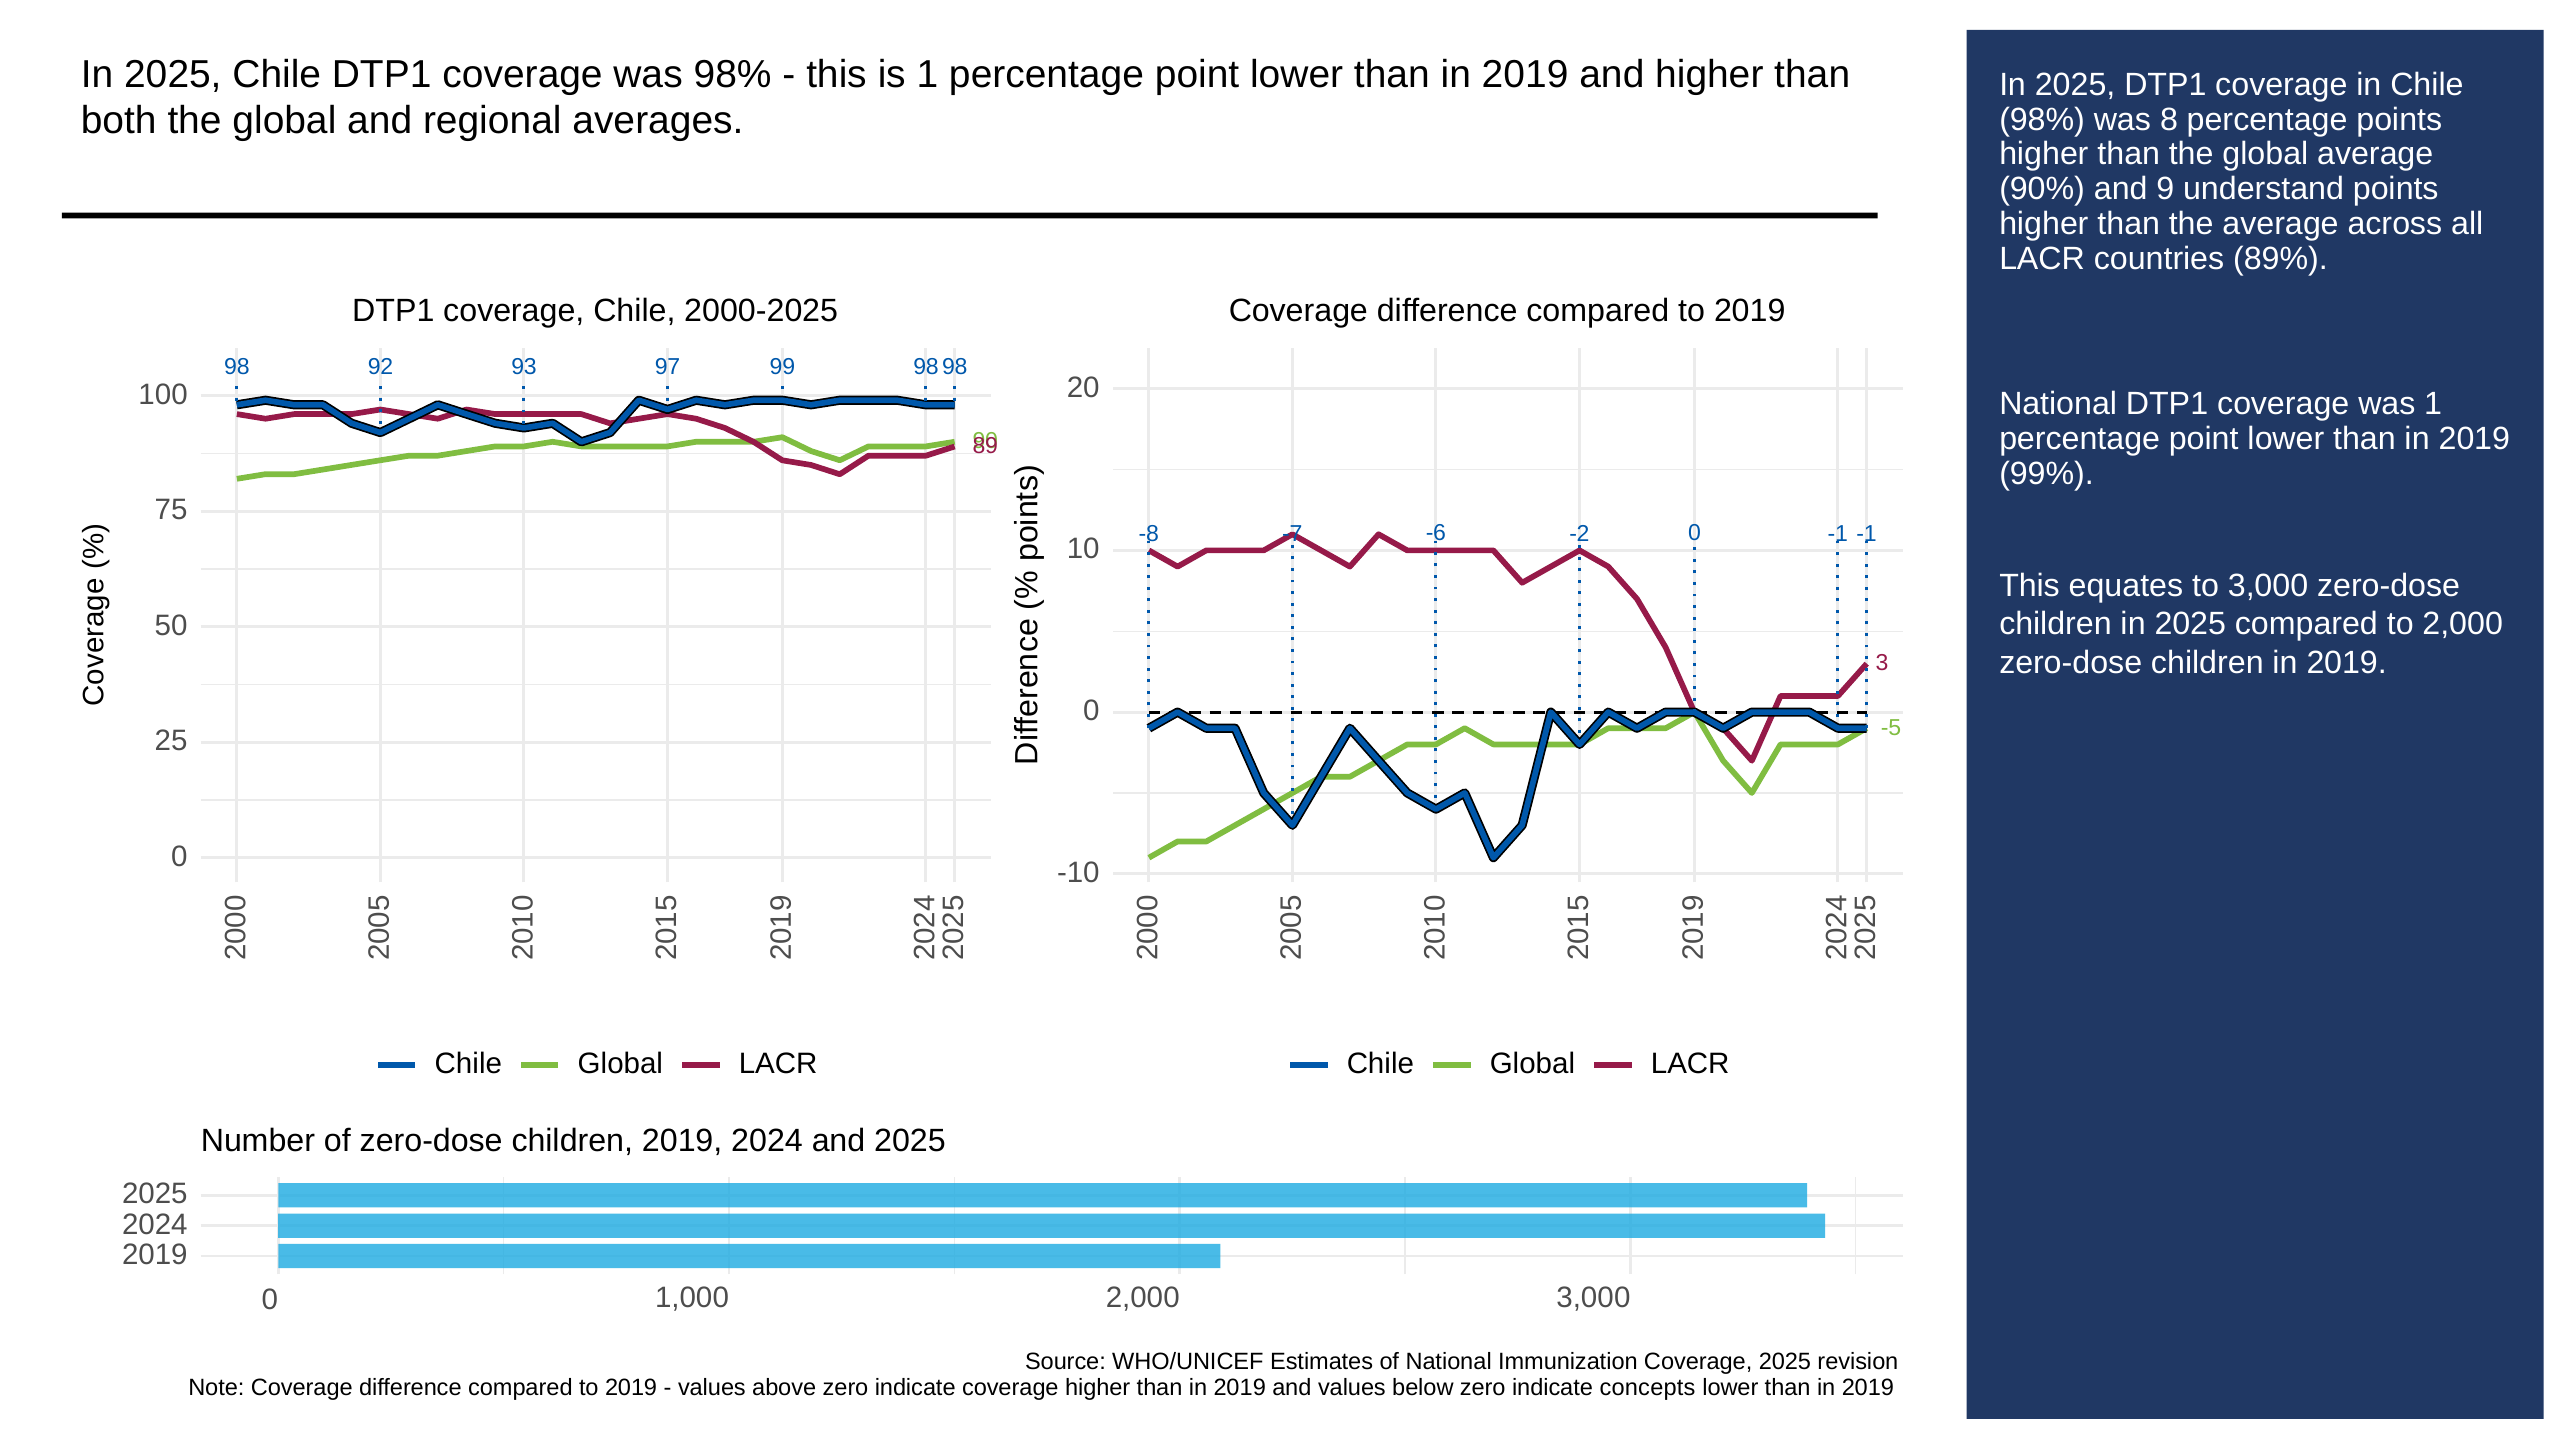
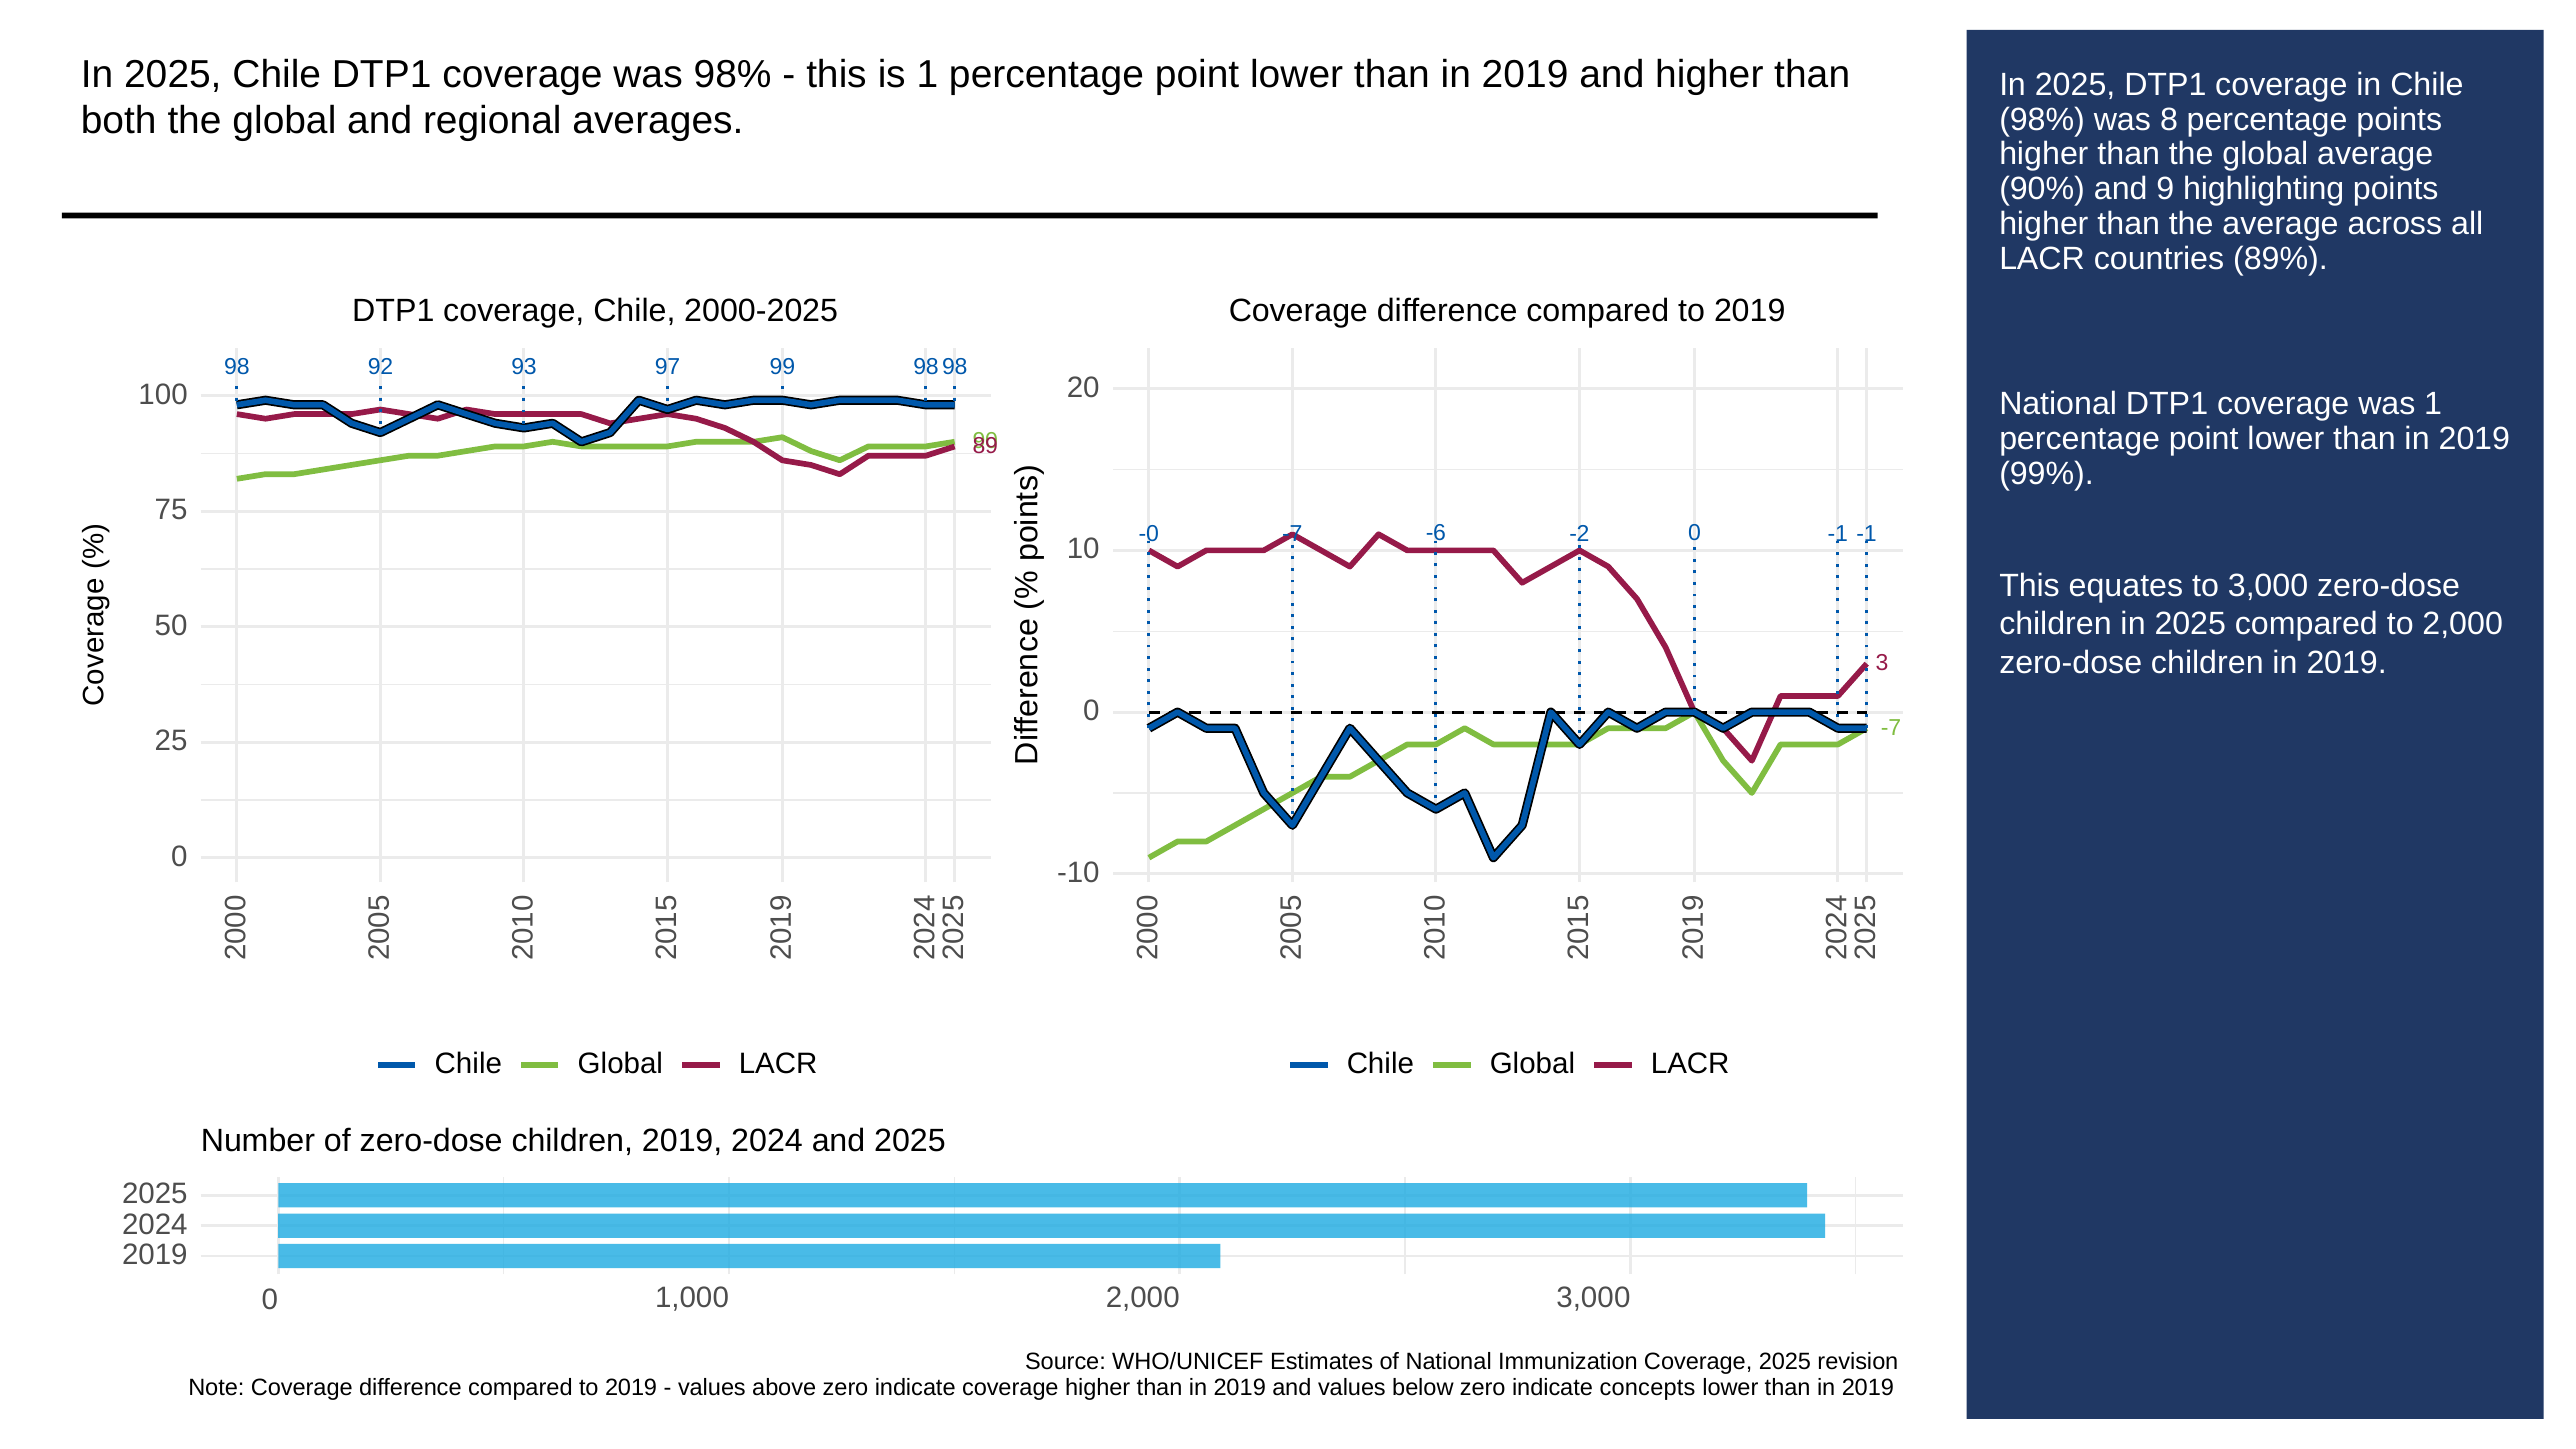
understand: understand -> highlighting (2264, 189)
-8: -8 -> -0 (1149, 533)
-5: -5 -> -7 (1891, 727)
